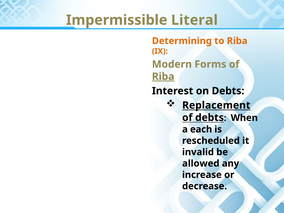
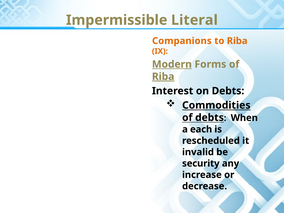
Determining: Determining -> Companions (182, 41)
Modern underline: none -> present (172, 64)
Replacement: Replacement -> Commodities (216, 105)
allowed: allowed -> security (201, 163)
